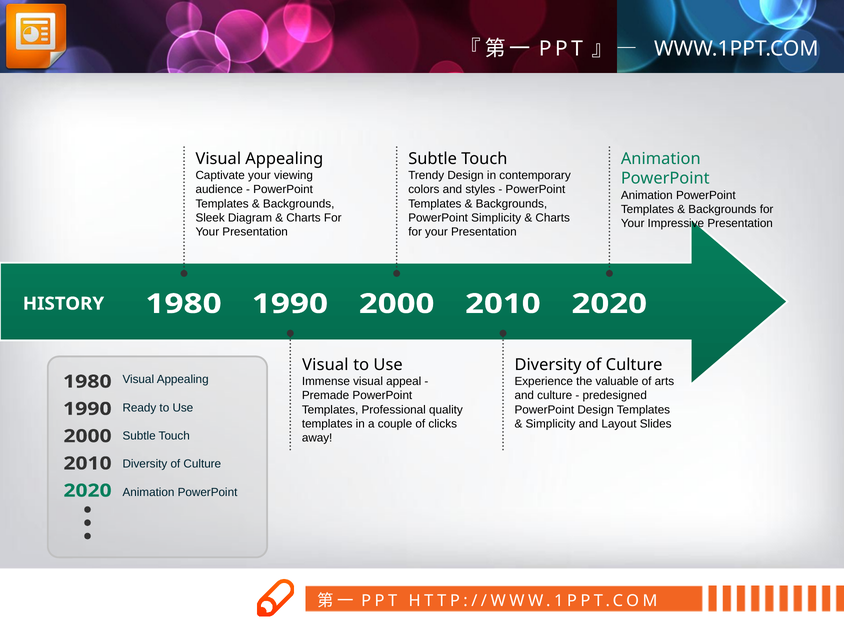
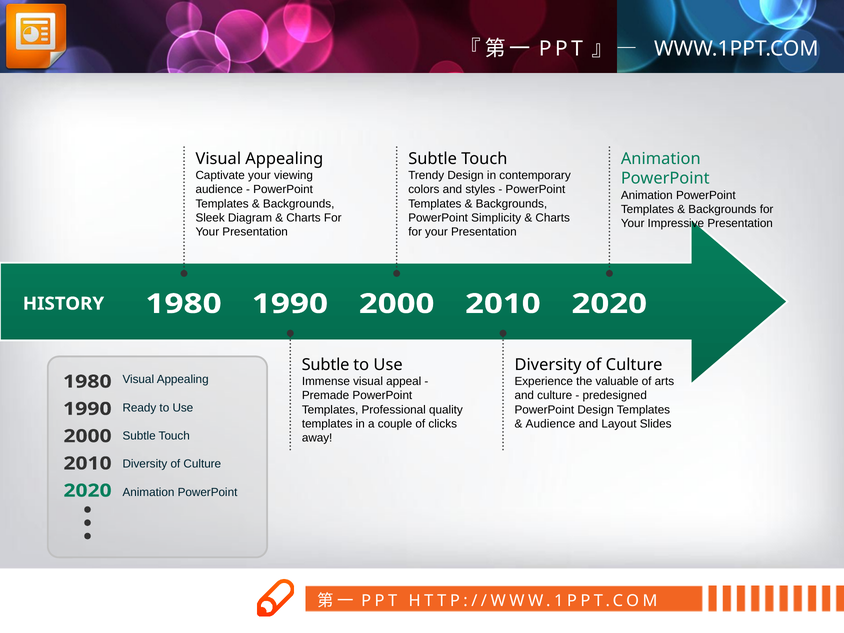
Visual: Visual -> Subtle (326, 365)
Simplicity: Simplicity -> Audience (550, 424)
